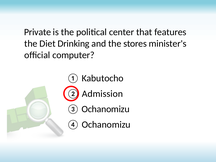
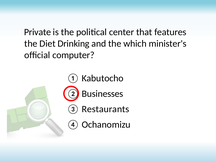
stores: stores -> which (135, 44)
Admission: Admission -> Businesses (102, 94)
③ Ochanomizu: Ochanomizu -> Restaurants (105, 109)
